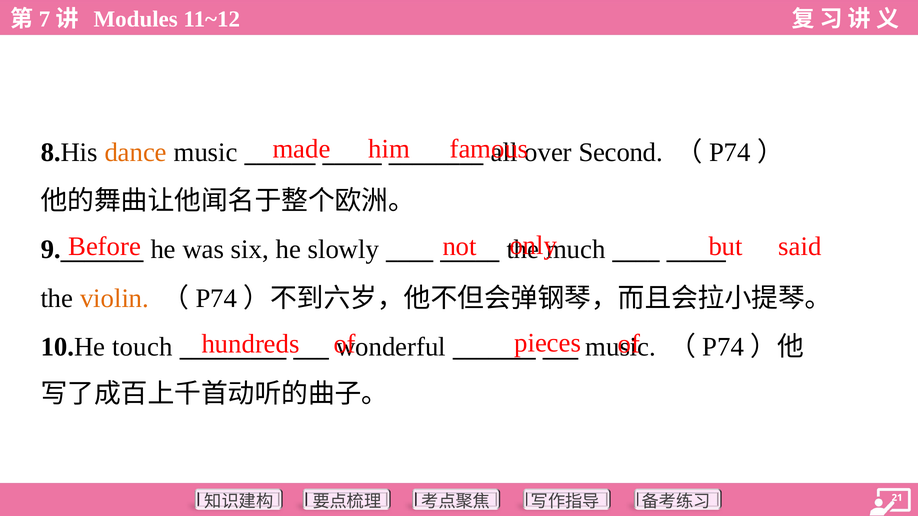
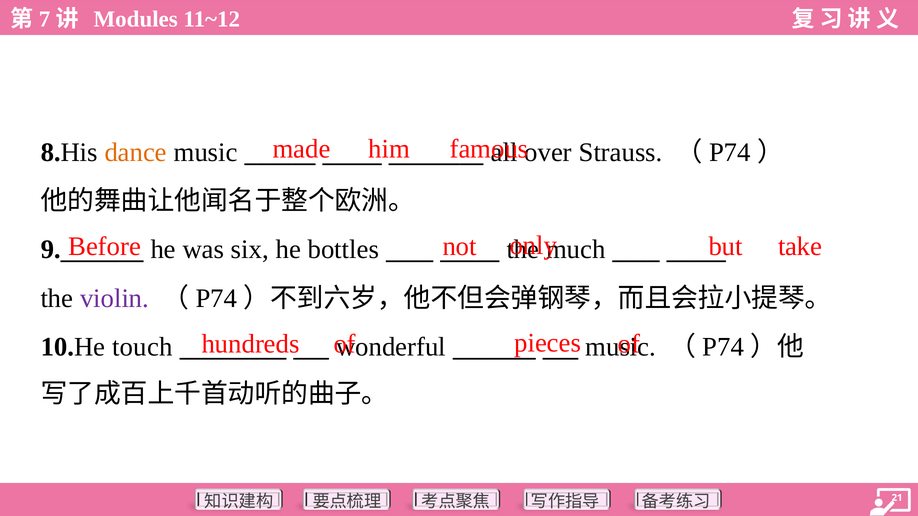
Second: Second -> Strauss (621, 152)
said: said -> take (800, 247)
slowly: slowly -> bottles (343, 250)
violin colour: orange -> purple (115, 299)
